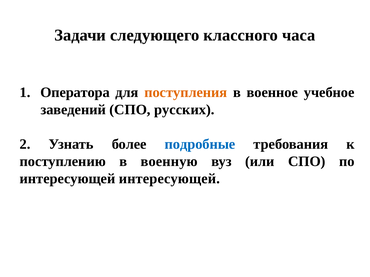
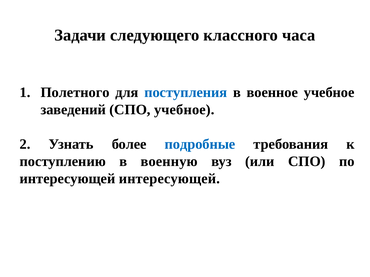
Оператора: Оператора -> Полетного (75, 92)
поступления colour: orange -> blue (186, 92)
СПО русских: русских -> учебное (184, 110)
